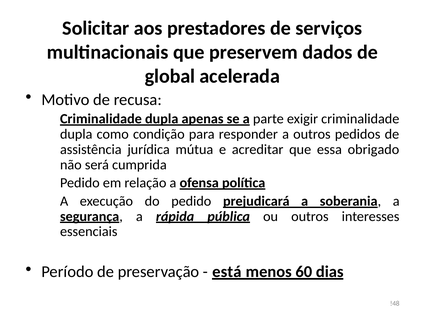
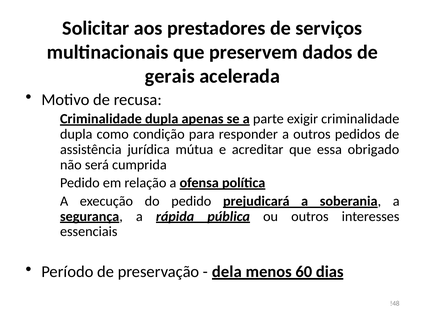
global: global -> gerais (170, 76)
está: está -> dela (227, 272)
